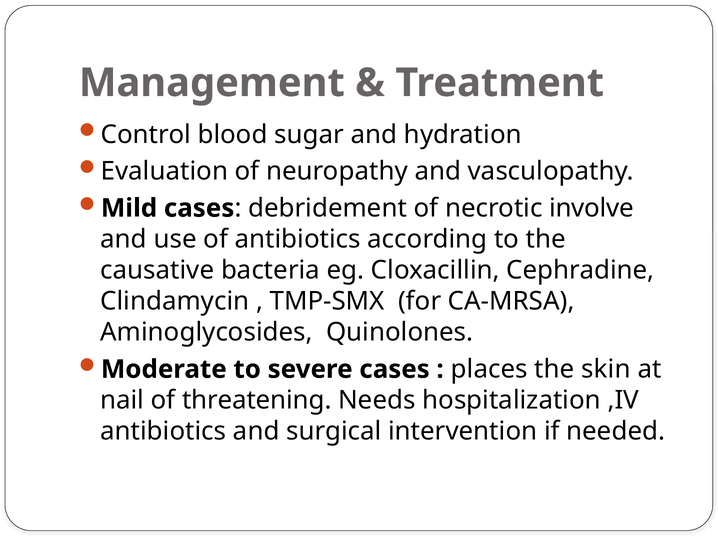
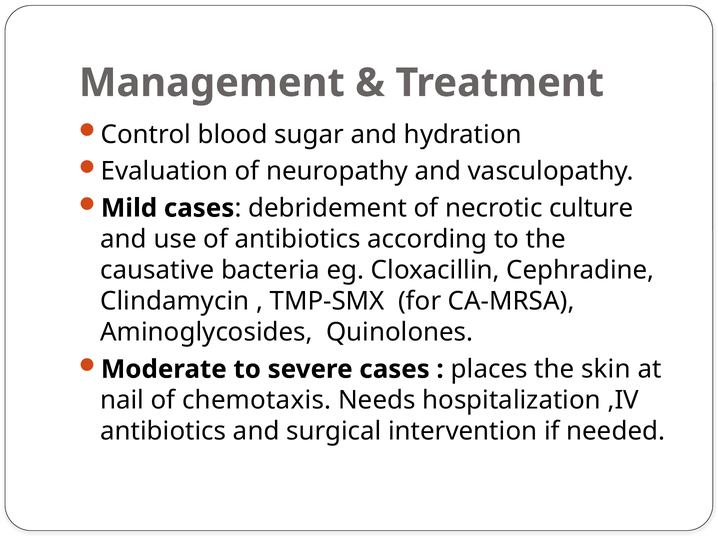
involve: involve -> culture (591, 208)
threatening: threatening -> chemotaxis (257, 401)
